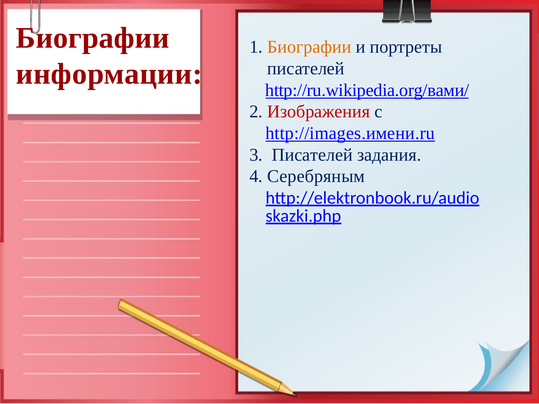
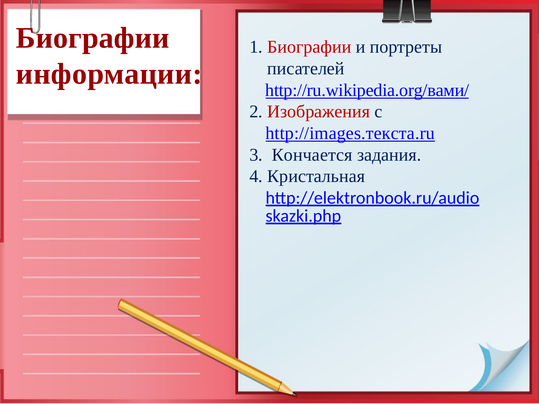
Биографии colour: orange -> red (309, 47)
http://images.имени.ru: http://images.имени.ru -> http://images.текста.ru (350, 133)
3 Писателей: Писателей -> Кончается (312, 155)
Серебряным: Серебряным -> Кристальная (316, 176)
